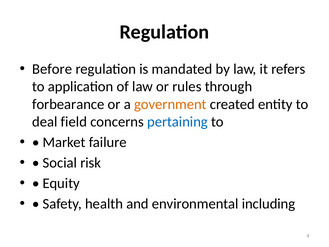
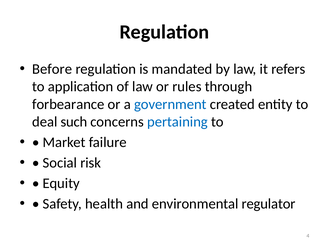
government colour: orange -> blue (170, 104)
field: field -> such (74, 122)
including: including -> regulator (269, 204)
